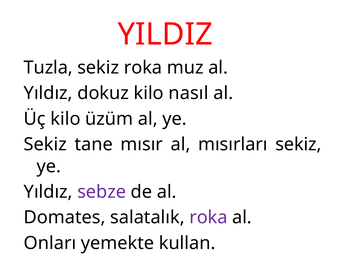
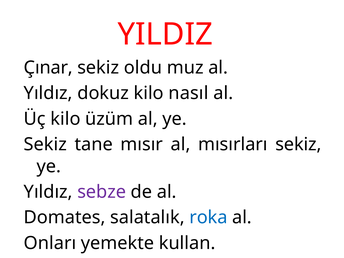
Tuzla: Tuzla -> Çınar (48, 68)
sekiz roka: roka -> oldu (143, 68)
roka colour: purple -> blue (208, 217)
